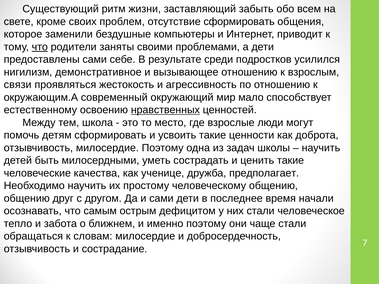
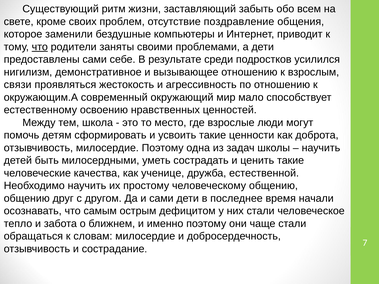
отсутствие сформировать: сформировать -> поздравление (239, 22)
нравственных underline: present -> none (165, 110)
предполагает: предполагает -> естественной (264, 173)
